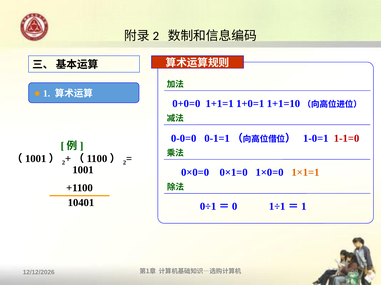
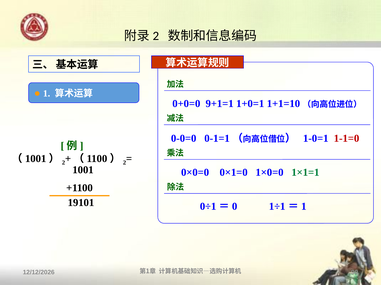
1+1=1: 1+1=1 -> 9+1=1 (220, 104)
1×1=1 colour: orange -> green (305, 173)
10401: 10401 -> 19101 (81, 203)
